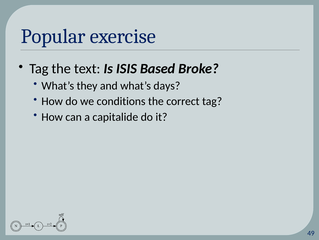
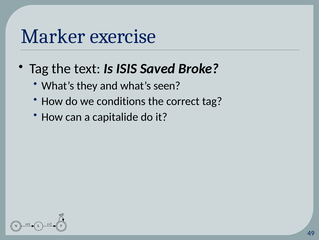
Popular: Popular -> Marker (53, 36)
Based: Based -> Saved (158, 69)
days: days -> seen (167, 86)
